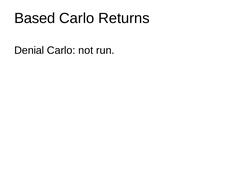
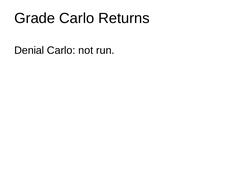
Based: Based -> Grade (35, 18)
